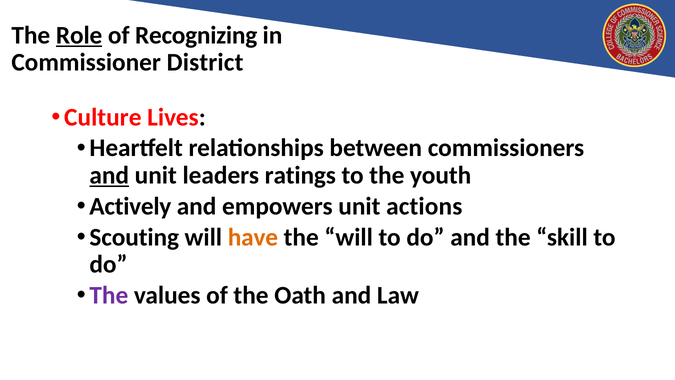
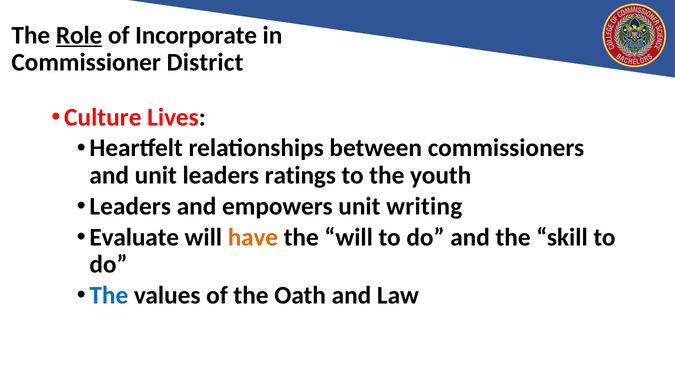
Recognizing: Recognizing -> Incorporate (196, 35)
and underline: present -> none (109, 175)
Actively: Actively -> Leaders (130, 206)
actions: actions -> writing (424, 206)
Scouting: Scouting -> Evaluate (134, 237)
The colour: purple -> blue (109, 295)
